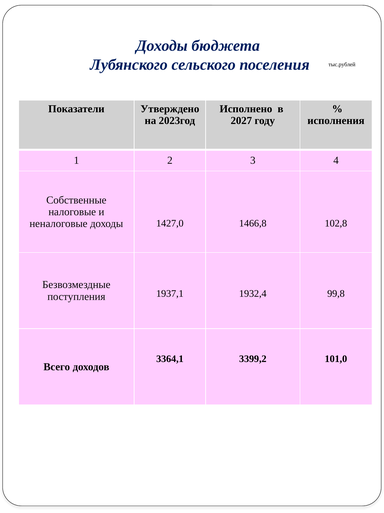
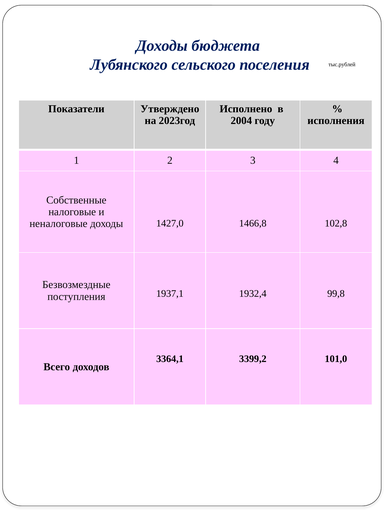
2027: 2027 -> 2004 (241, 120)
